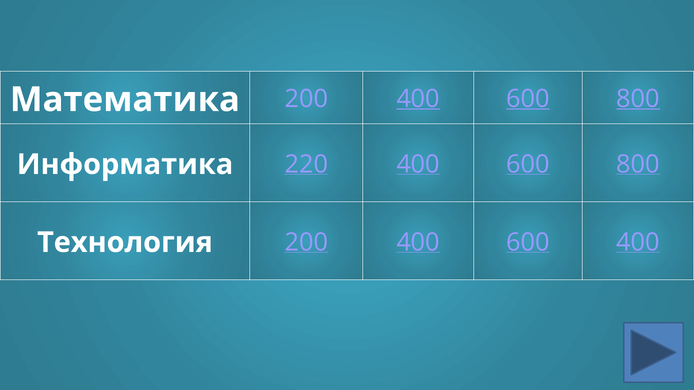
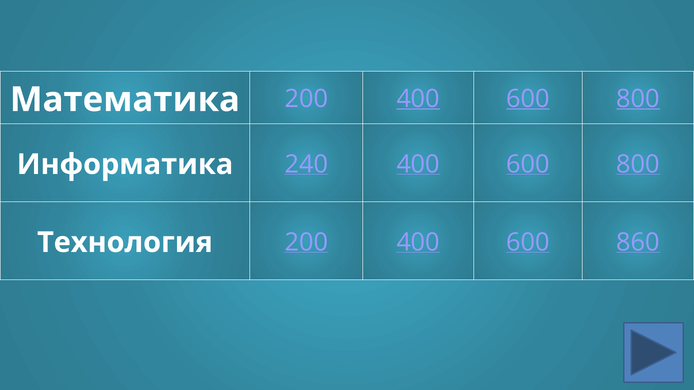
220: 220 -> 240 (306, 164)
600 400: 400 -> 860 (638, 242)
